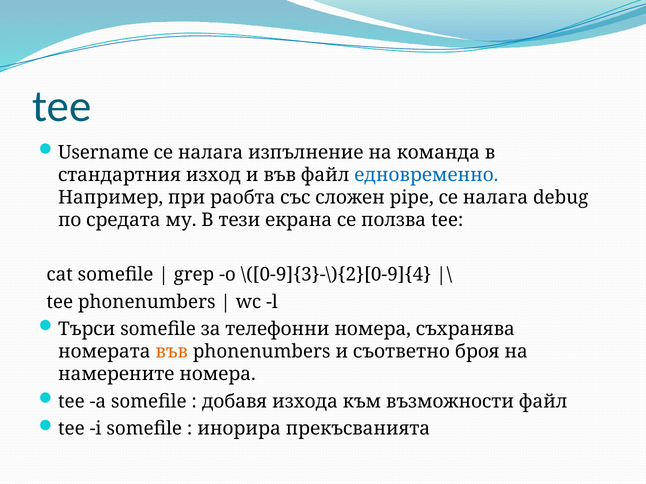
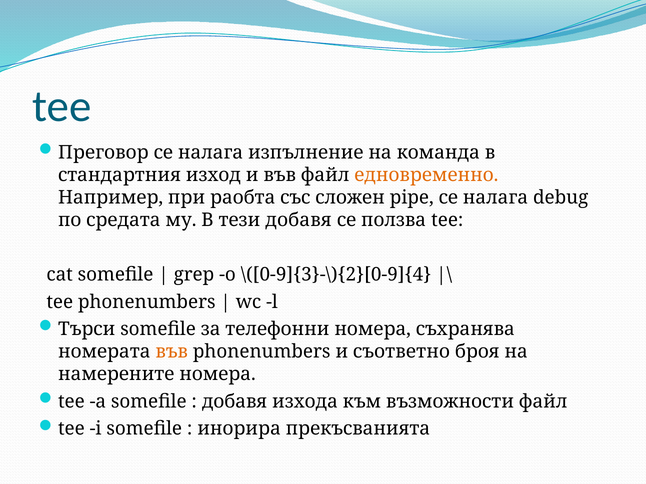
Username: Username -> Преговор (103, 153)
едновременно colour: blue -> orange (426, 175)
тези екрана: екрана -> добавя (299, 220)
